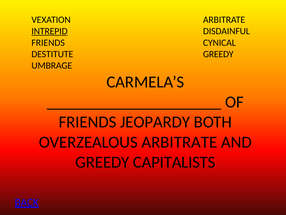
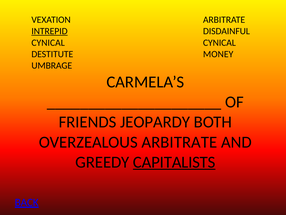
FRIENDS: FRIENDS -> CYNICAL (48, 43)
DESTITUTE GREEDY: GREEDY -> MONEY (218, 54)
CAPITALISTS underline: none -> present (174, 162)
